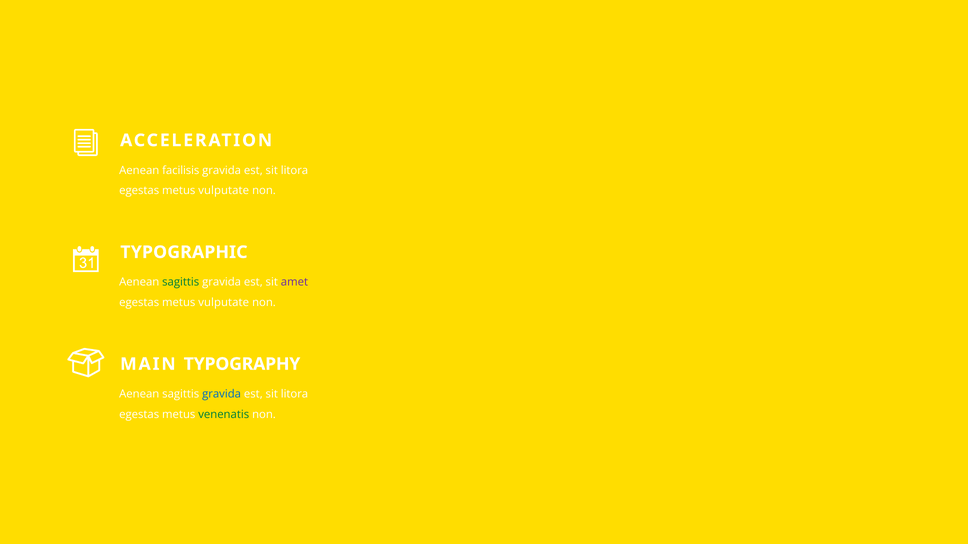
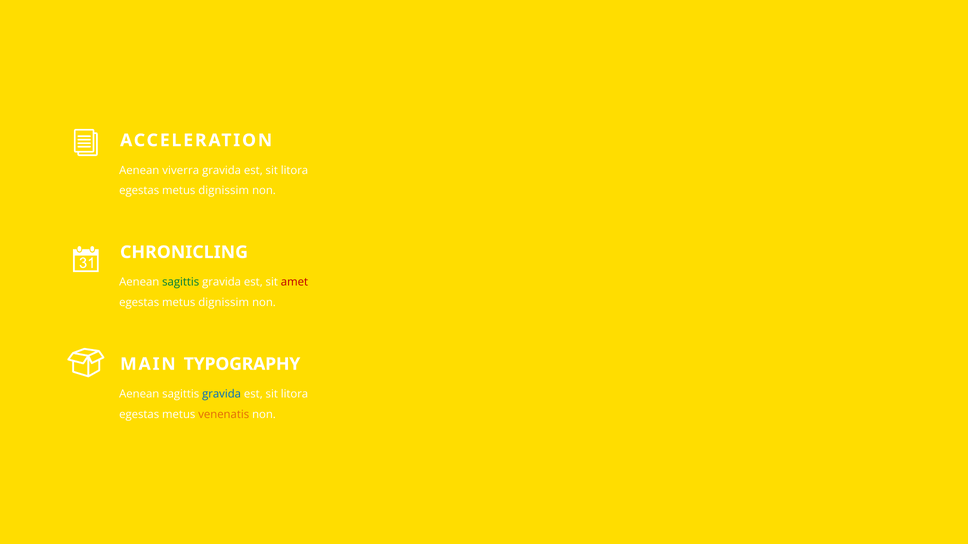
facilisis: facilisis -> viverra (181, 170)
vulputate: vulputate -> dignissim (224, 191)
TYPOGRAPHIC: TYPOGRAPHIC -> CHRONICLING (184, 252)
amet colour: purple -> red (294, 282)
vulputate: vulputate -> dignissim (224, 303)
venenatis colour: green -> orange (224, 415)
